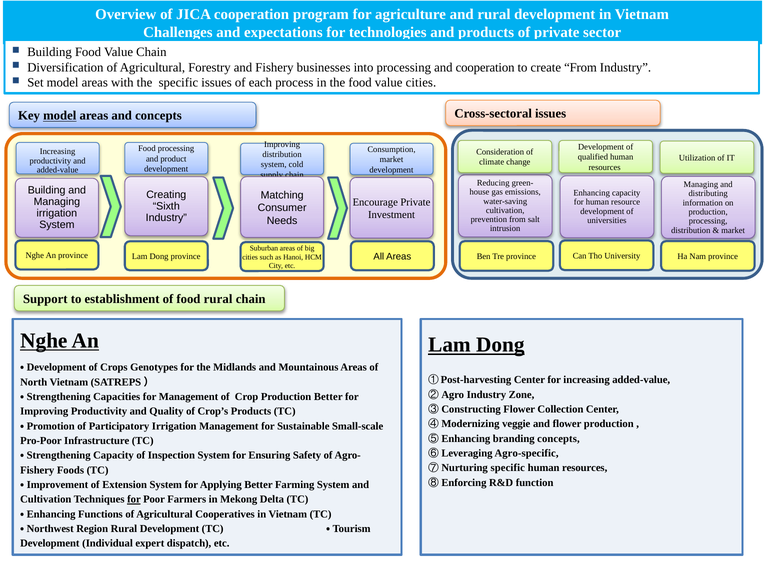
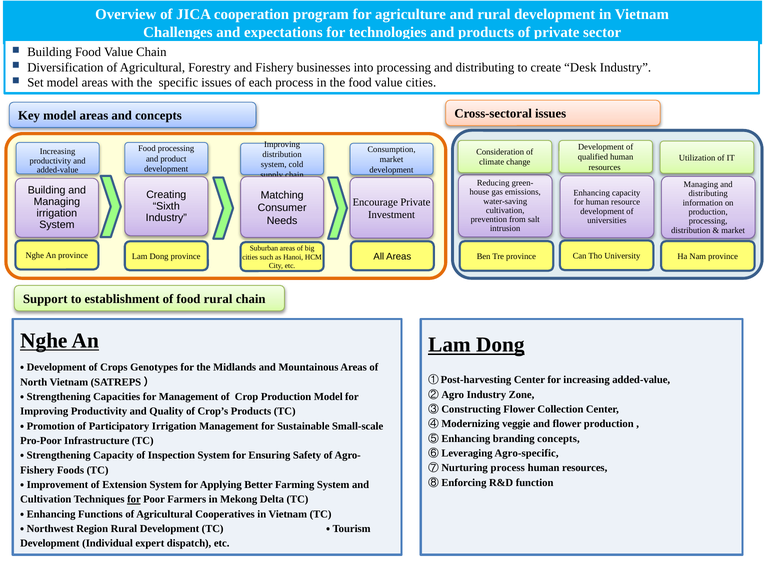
processing and cooperation: cooperation -> distributing (485, 67)
create From: From -> Desk (580, 67)
model underline: present -> none (60, 116)
Production Better: Better -> Model (328, 397)
specific: specific -> process (508, 468)
